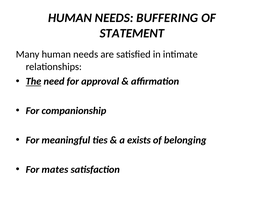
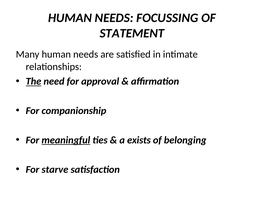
BUFFERING: BUFFERING -> FOCUSSING (167, 18)
meaningful underline: none -> present (66, 140)
mates: mates -> starve (55, 169)
